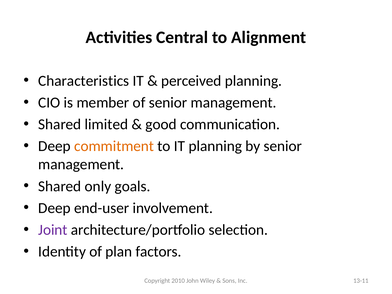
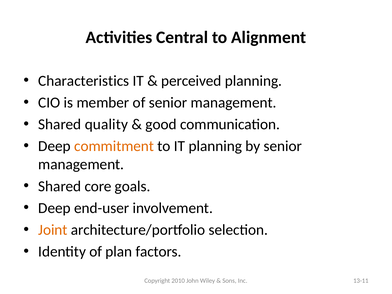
limited: limited -> quality (106, 124)
only: only -> core (98, 186)
Joint colour: purple -> orange (53, 230)
